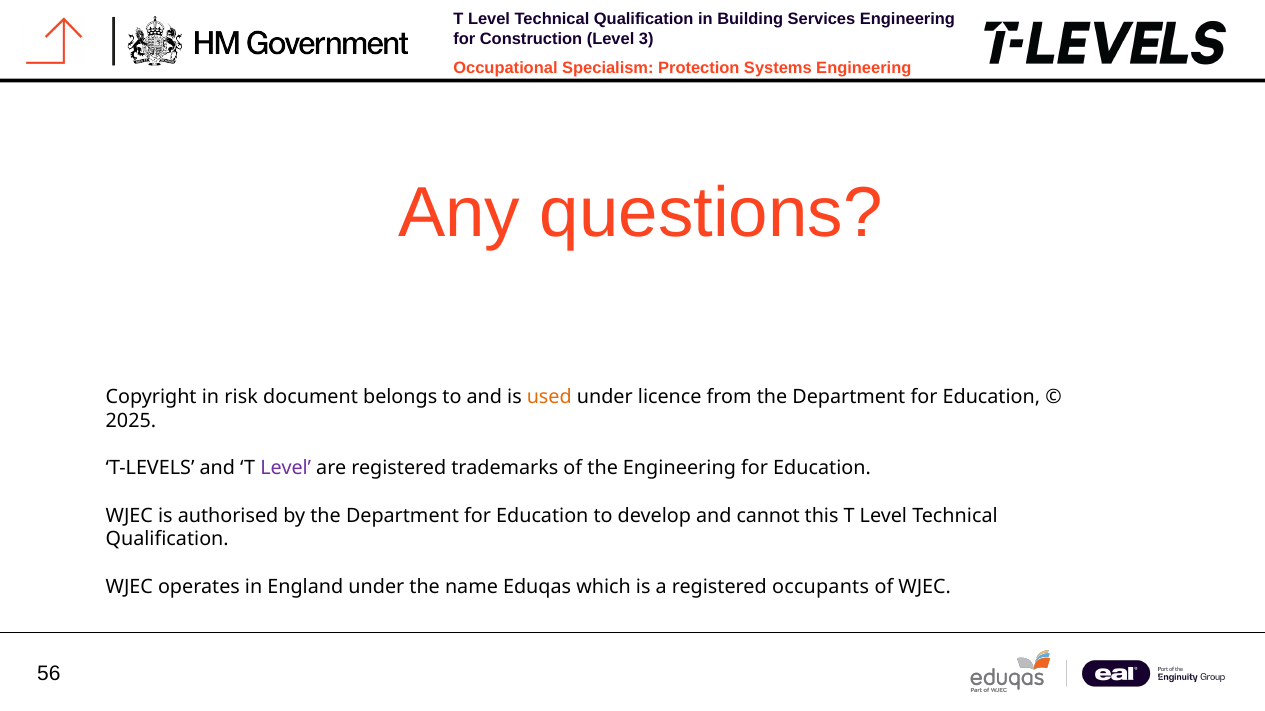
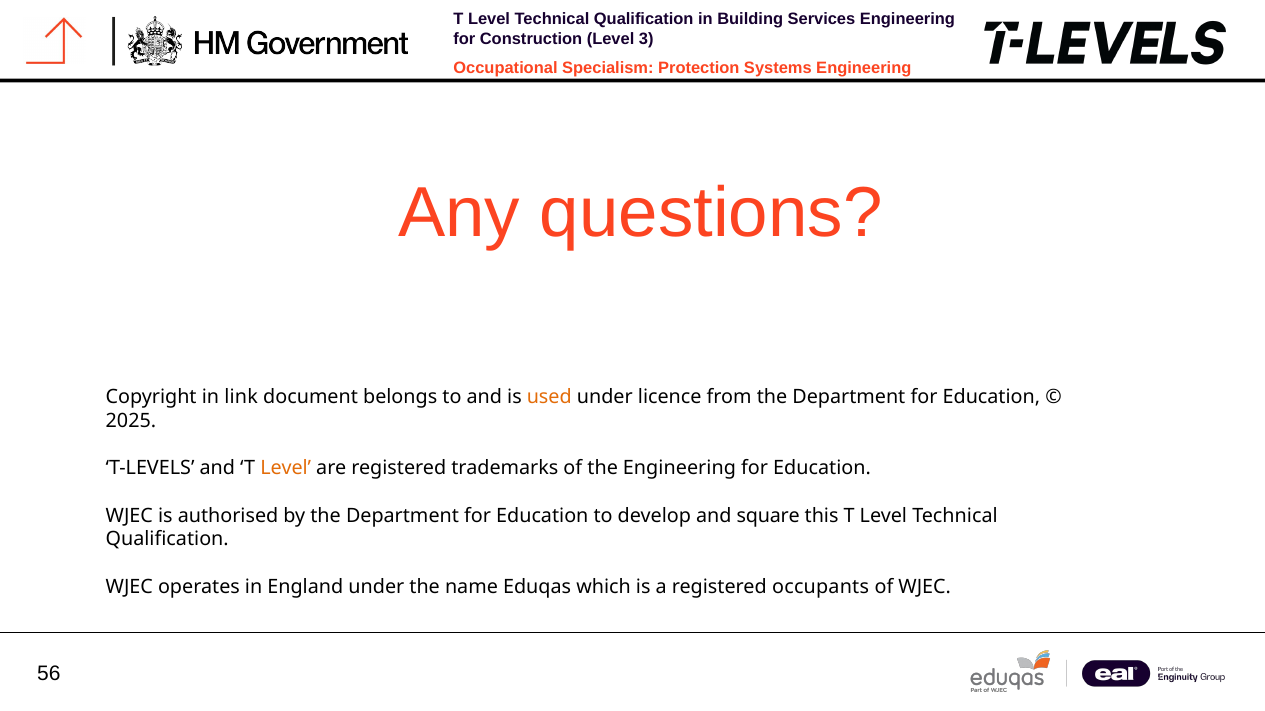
risk: risk -> link (241, 397)
Level colour: purple -> orange (286, 468)
cannot: cannot -> square (768, 516)
